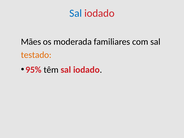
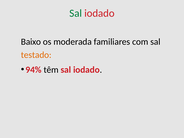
Sal colour: blue -> green (76, 13)
Mães: Mães -> Baixo (31, 42)
95%: 95% -> 94% (34, 70)
